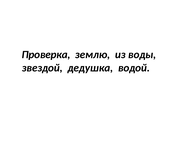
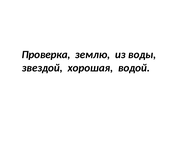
дедушка: дедушка -> хорошая (90, 68)
